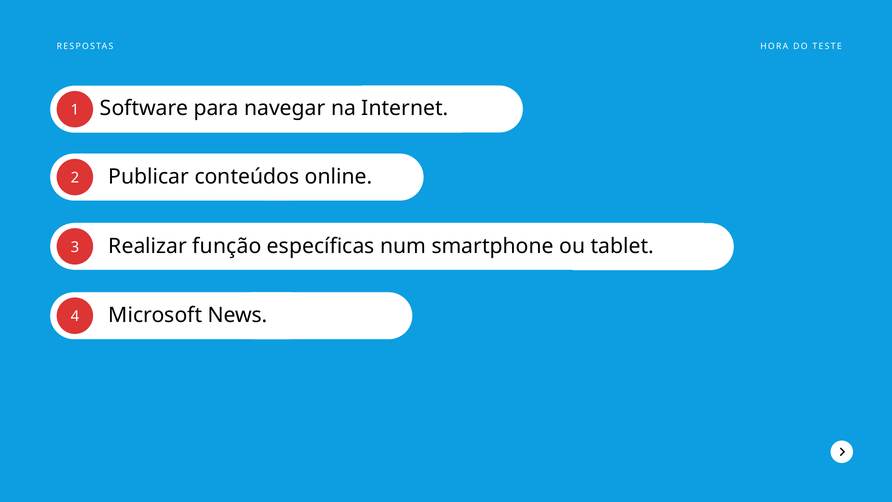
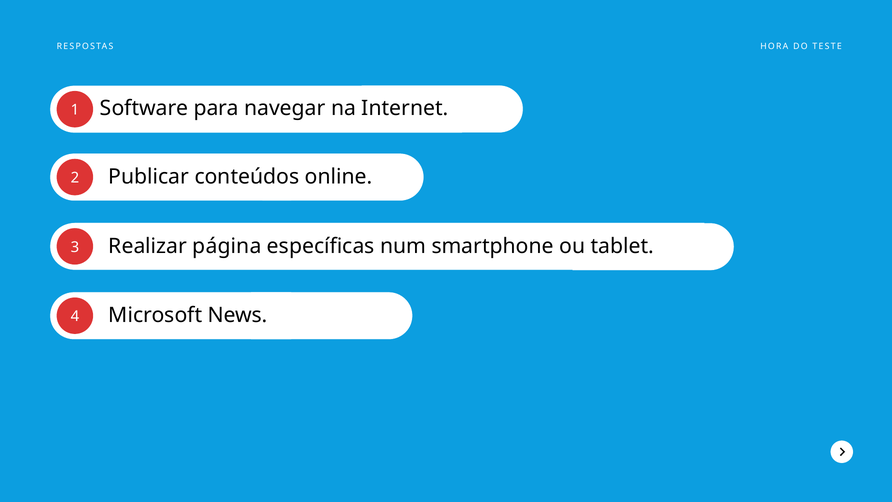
função: função -> página (227, 246)
